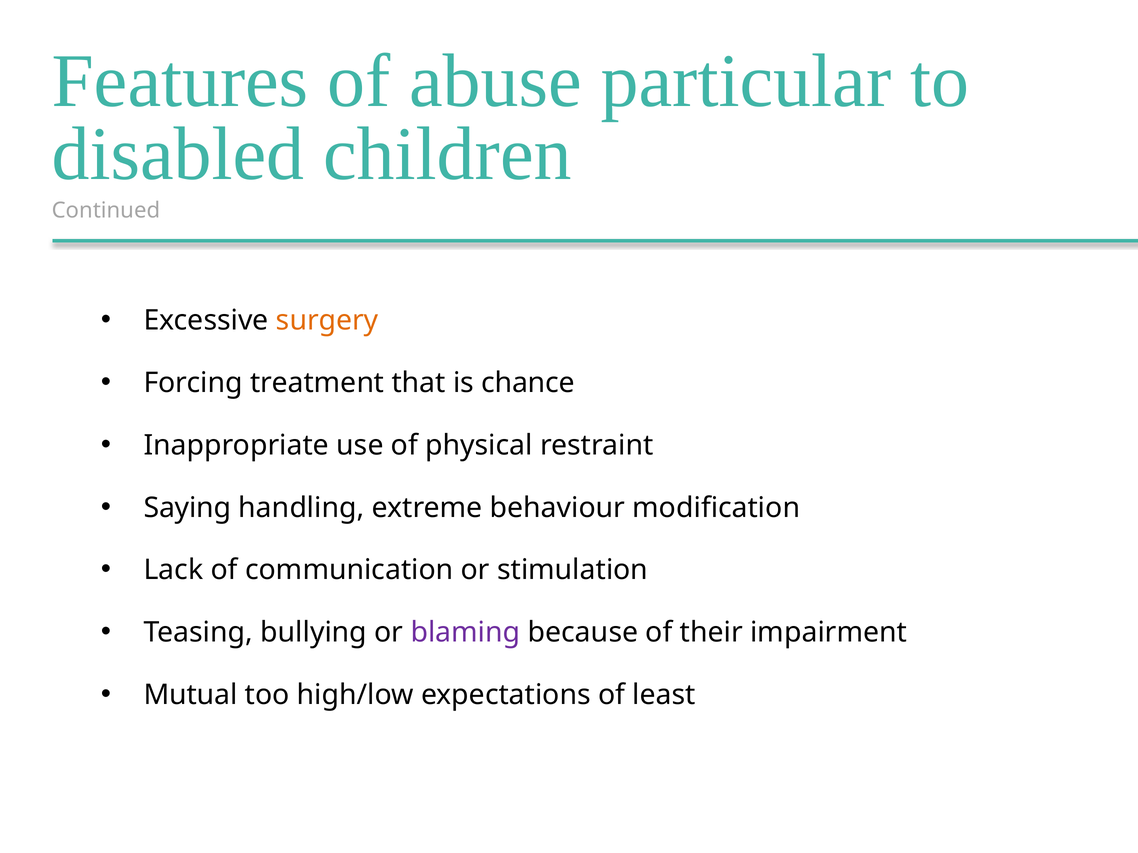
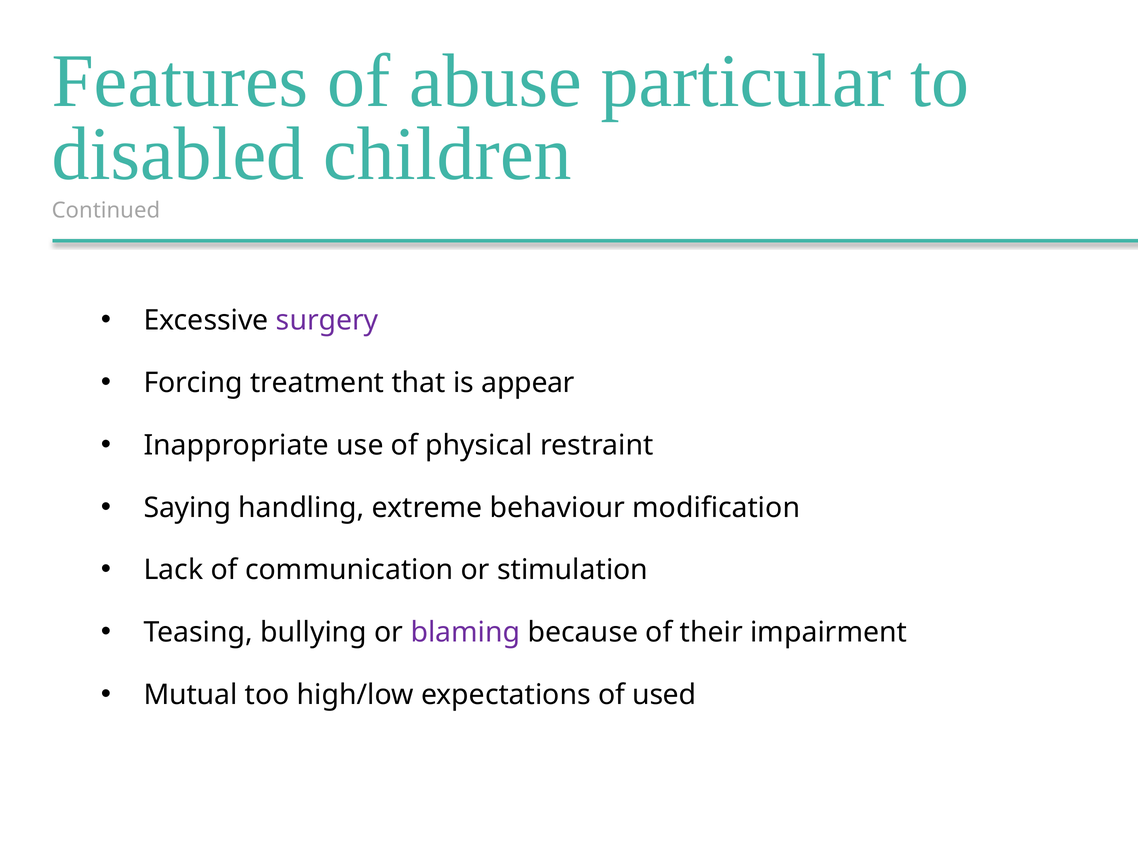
surgery colour: orange -> purple (327, 321)
chance: chance -> appear (528, 383)
least: least -> used (664, 695)
